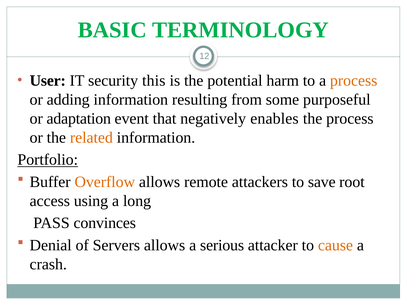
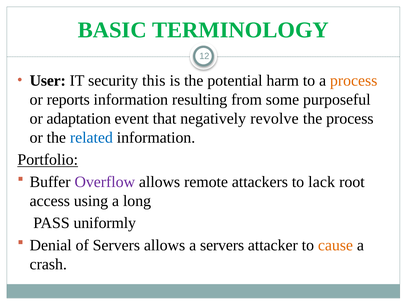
adding: adding -> reports (68, 100)
enables: enables -> revolve (274, 119)
related colour: orange -> blue (91, 138)
Overflow colour: orange -> purple (105, 182)
save: save -> lack (322, 182)
convinces: convinces -> uniformly (105, 223)
a serious: serious -> servers (222, 245)
